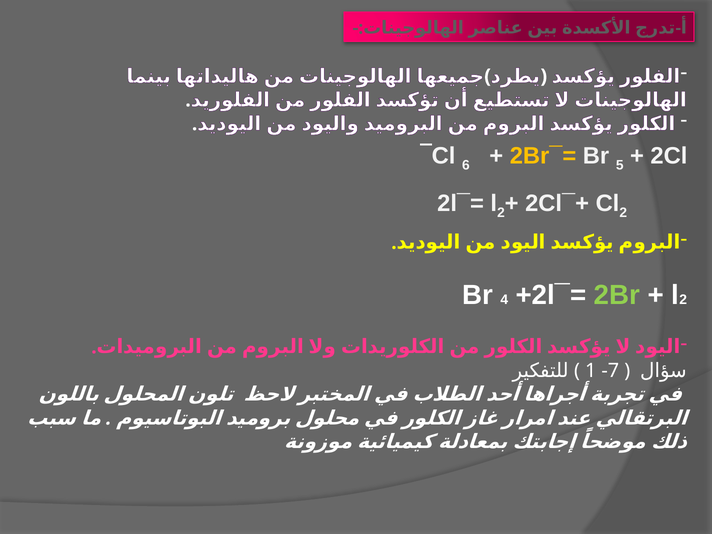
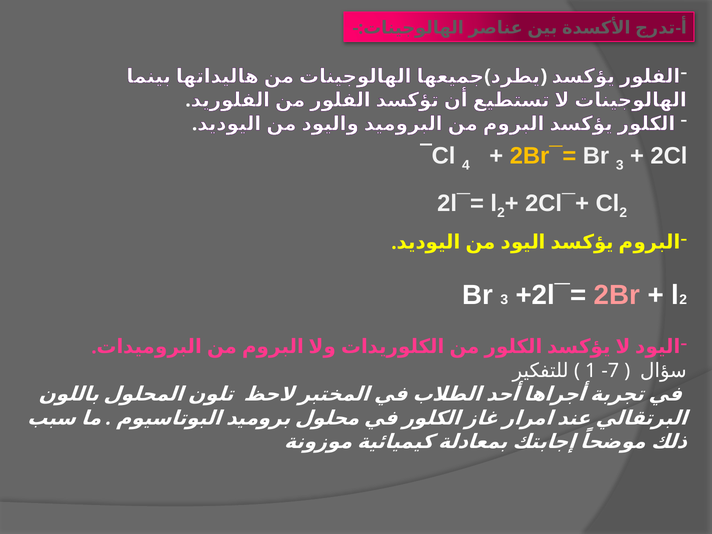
6: 6 -> 4 (466, 165)
5: 5 -> 3 (620, 165)
4: 4 -> 3 (504, 300)
2Br colour: light green -> pink (617, 295)
